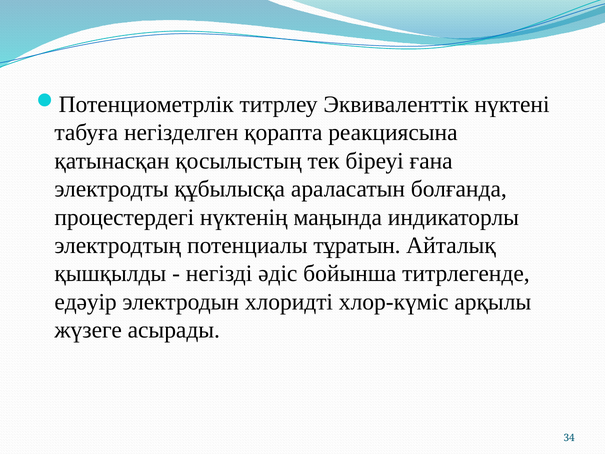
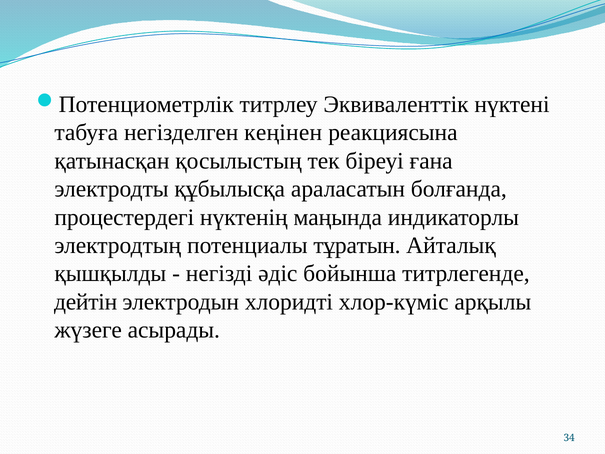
қорапта: қорапта -> кеңінен (283, 133)
едәуір: едәуір -> дейтін (86, 302)
